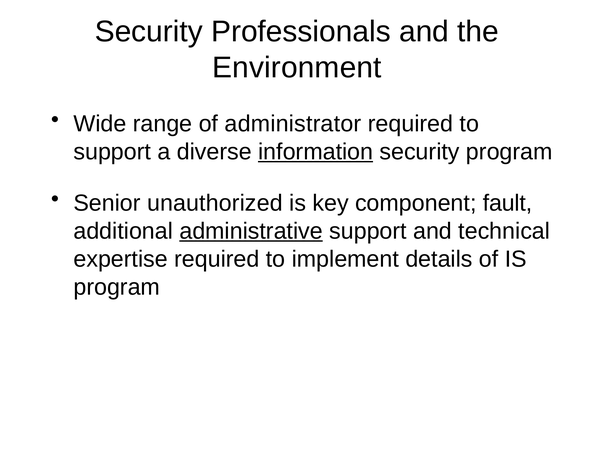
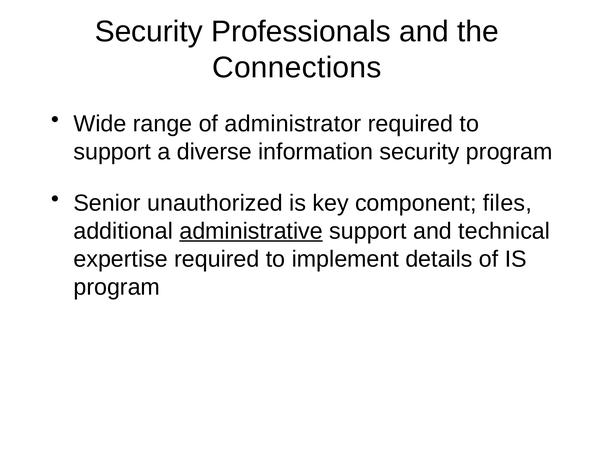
Environment: Environment -> Connections (297, 67)
information underline: present -> none (316, 151)
fault: fault -> files (507, 203)
